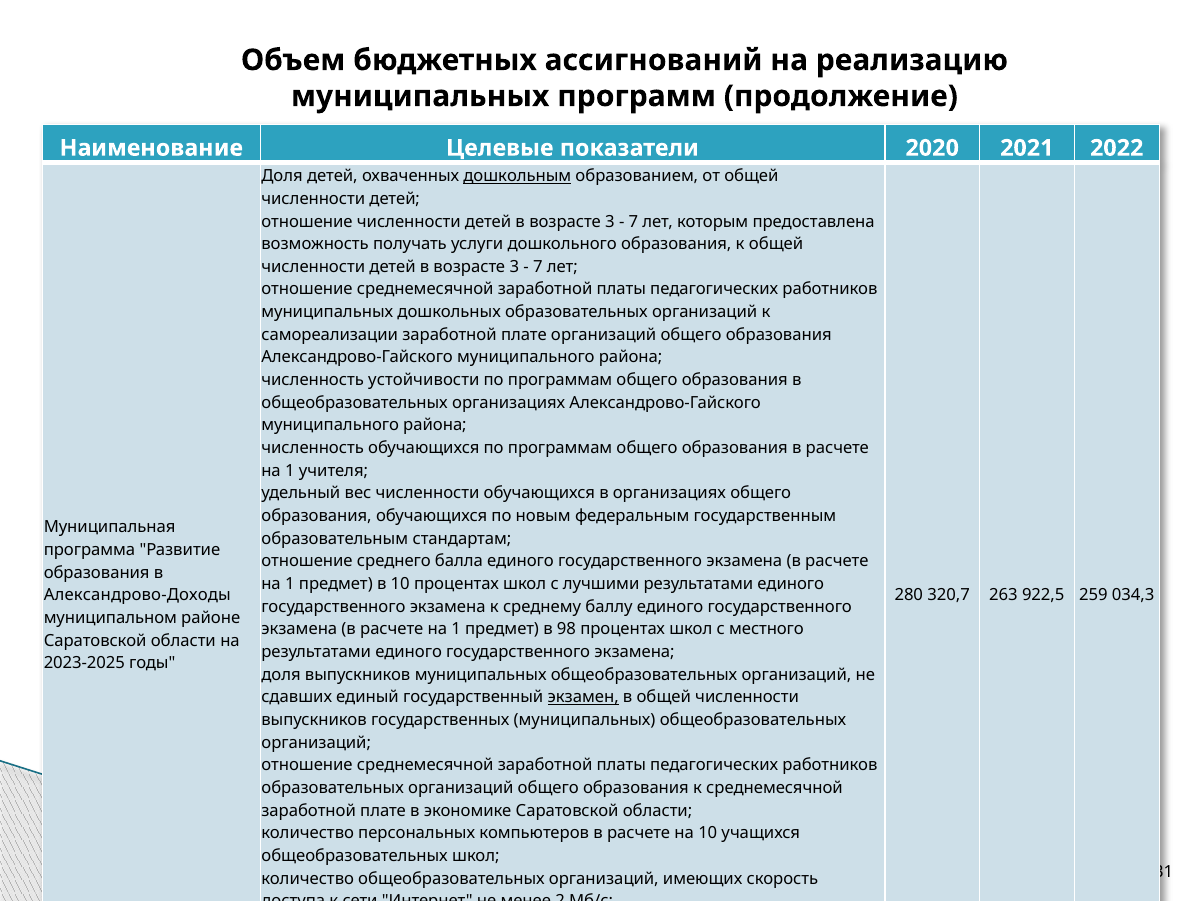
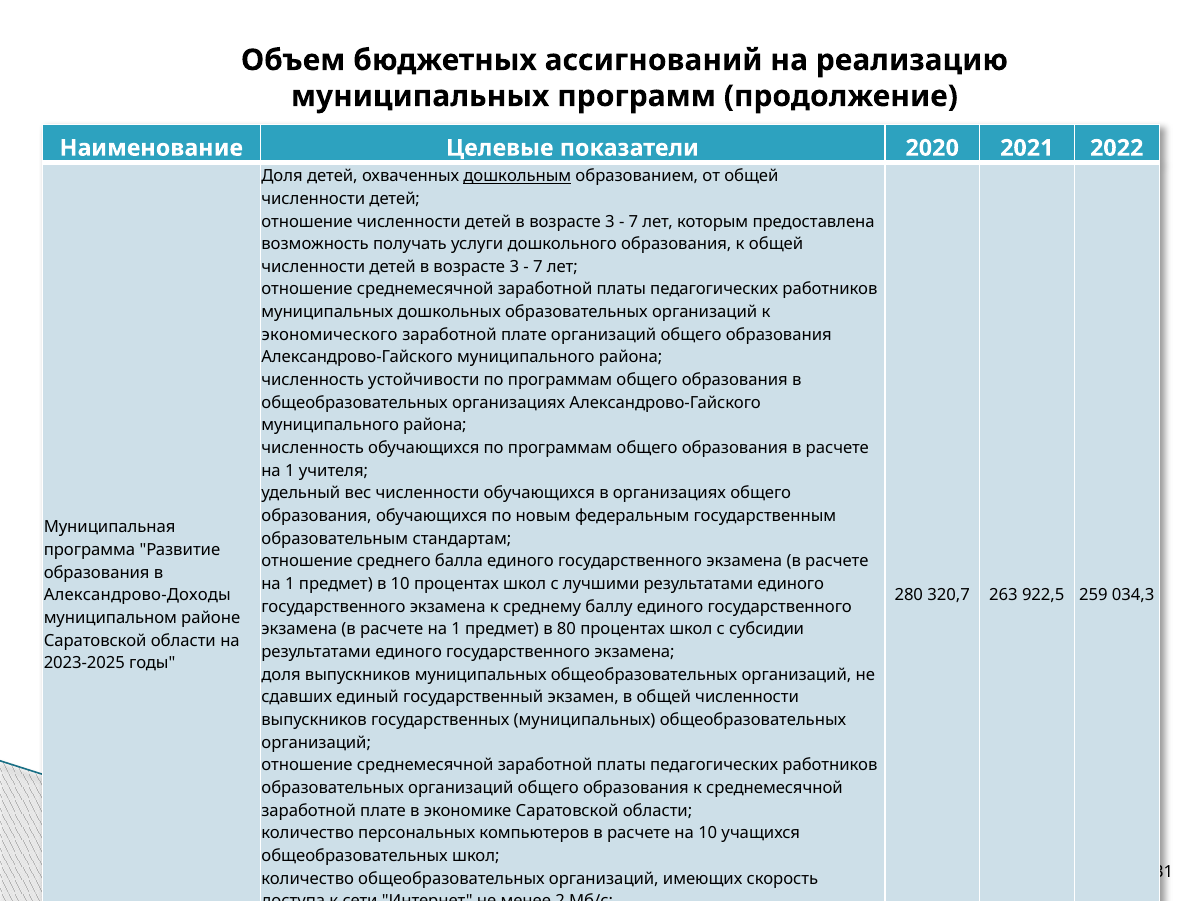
самореализации: самореализации -> экономического (330, 335)
в 98: 98 -> 80 (566, 630)
местного: местного -> субсидии (767, 630)
экзамен underline: present -> none (583, 698)
